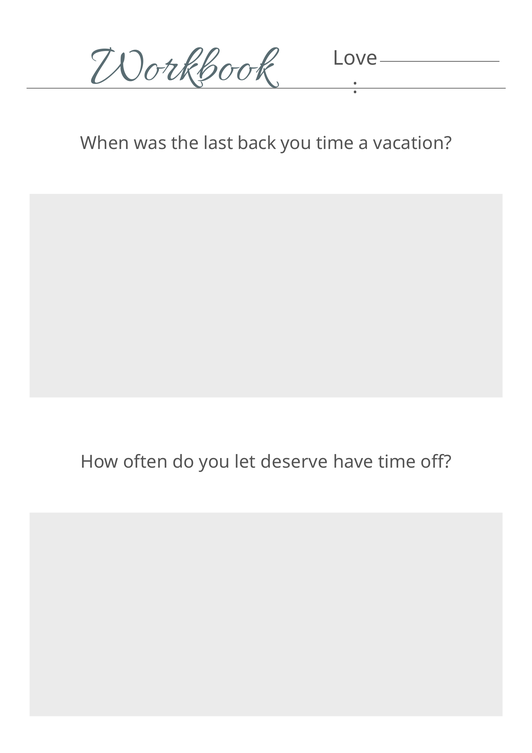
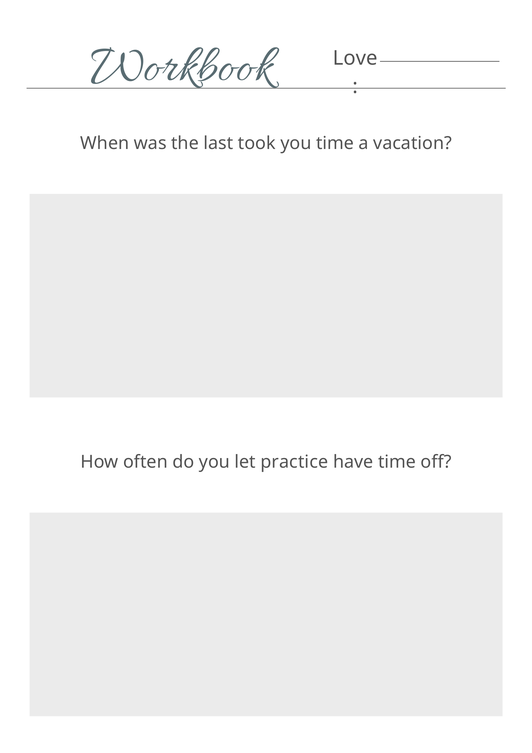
back: back -> took (257, 143)
deserve: deserve -> practice (294, 462)
